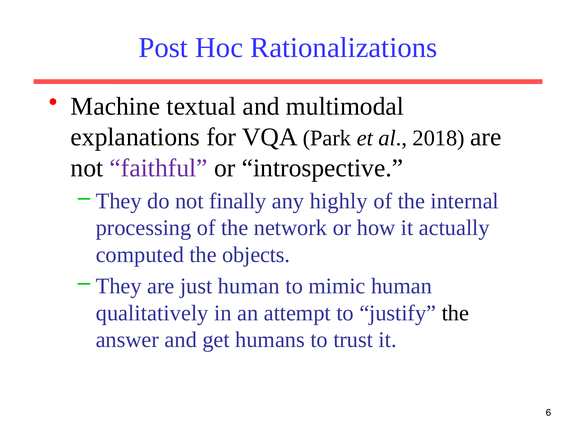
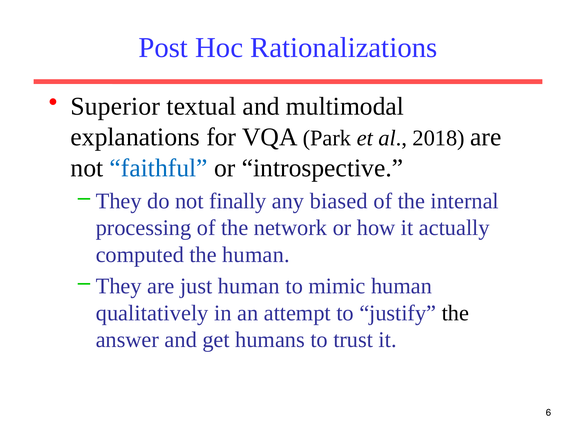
Machine: Machine -> Superior (115, 106)
faithful colour: purple -> blue (159, 168)
highly: highly -> biased (339, 201)
the objects: objects -> human (256, 255)
